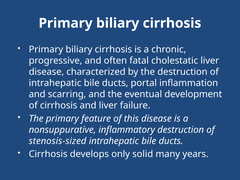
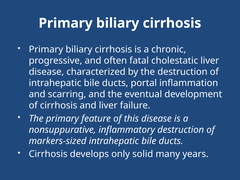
stenosis-sized: stenosis-sized -> markers-sized (58, 141)
